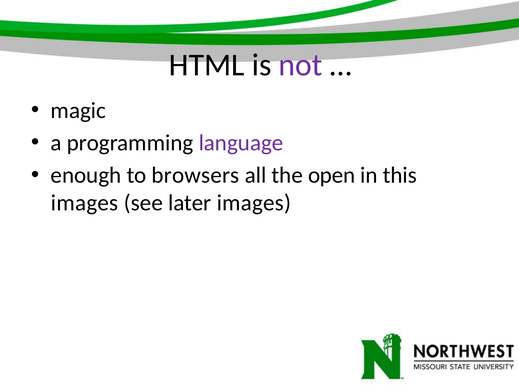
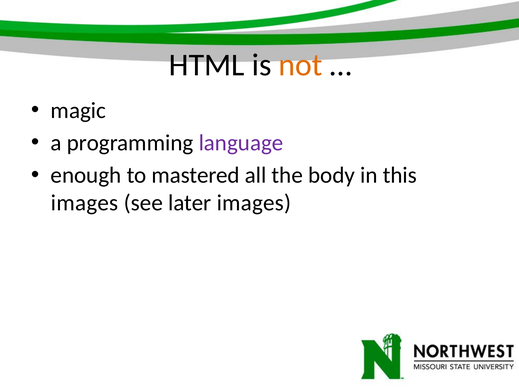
not colour: purple -> orange (301, 65)
browsers: browsers -> mastered (196, 175)
open: open -> body (332, 175)
